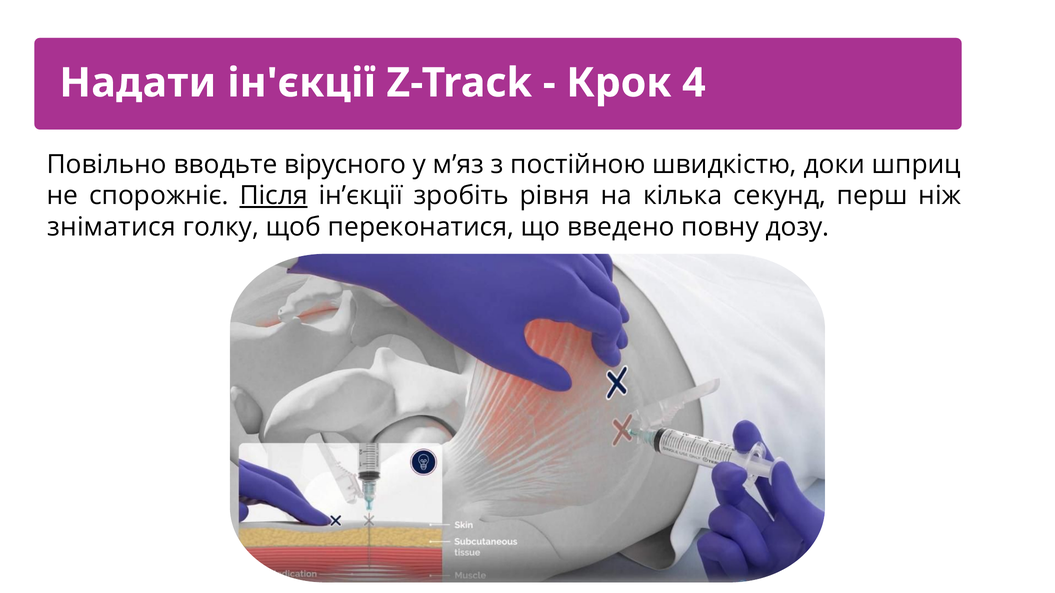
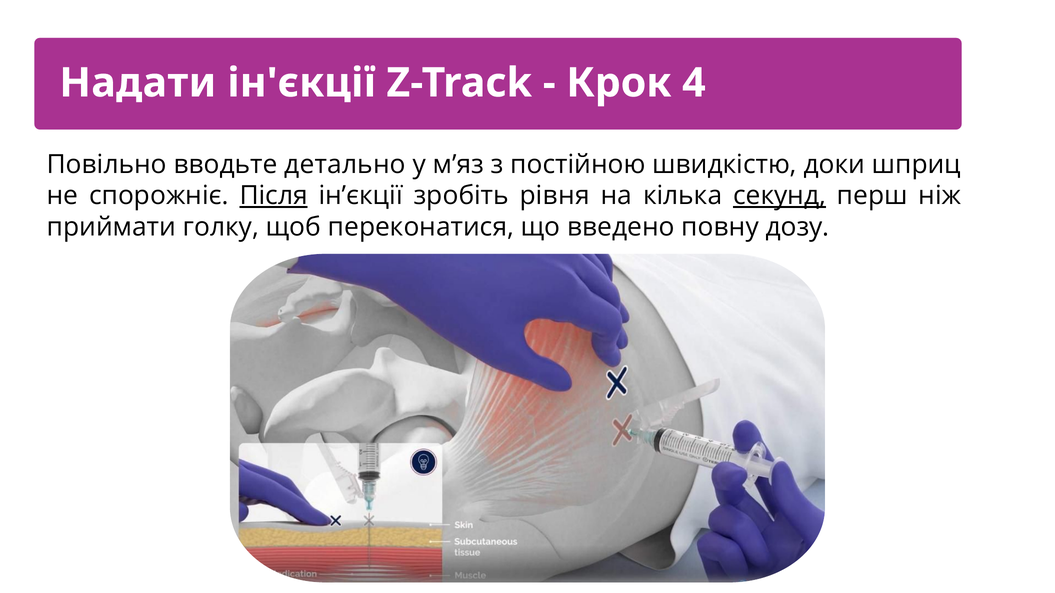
вірусного: вірусного -> детально (345, 165)
секунд underline: none -> present (780, 196)
зніматися: зніматися -> приймати (111, 227)
